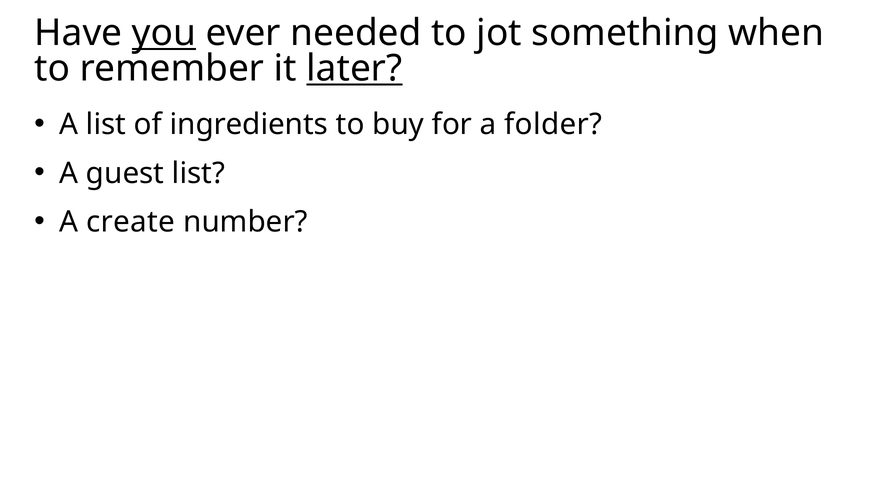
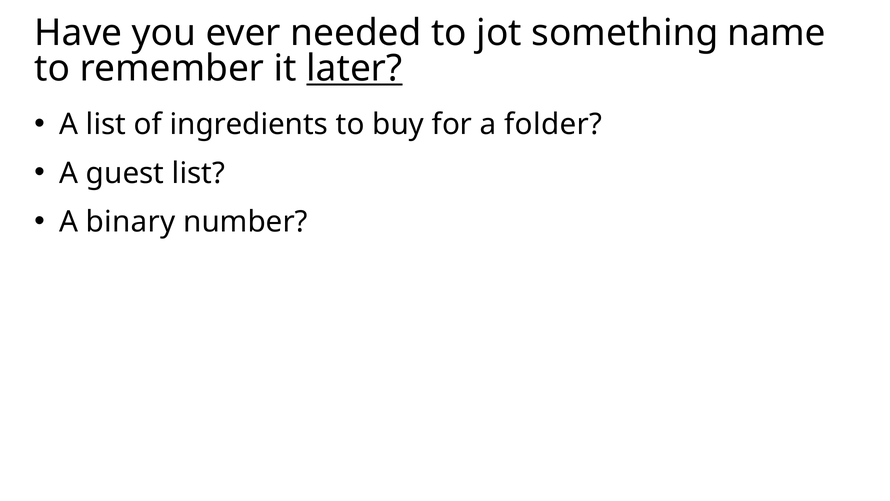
you underline: present -> none (164, 33)
when: when -> name (777, 33)
create: create -> binary (131, 222)
